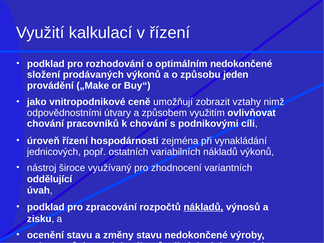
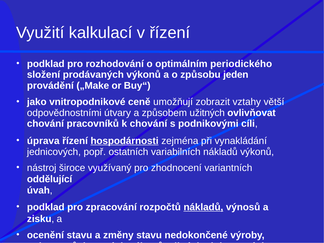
optimálním nedokončené: nedokončené -> periodického (241, 64)
nimž: nimž -> větší (274, 102)
využitím: využitím -> užitných (207, 113)
úroveň: úroveň -> úprava (43, 141)
hospodárnosti underline: none -> present (125, 141)
